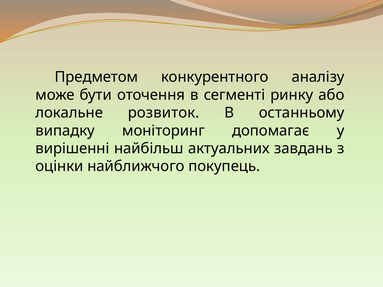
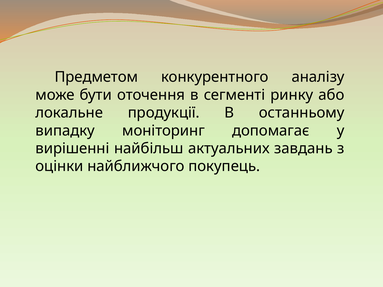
розвиток: розвиток -> продукції (164, 113)
